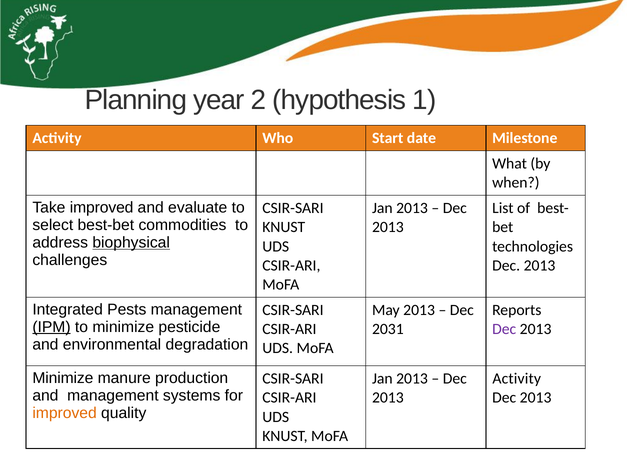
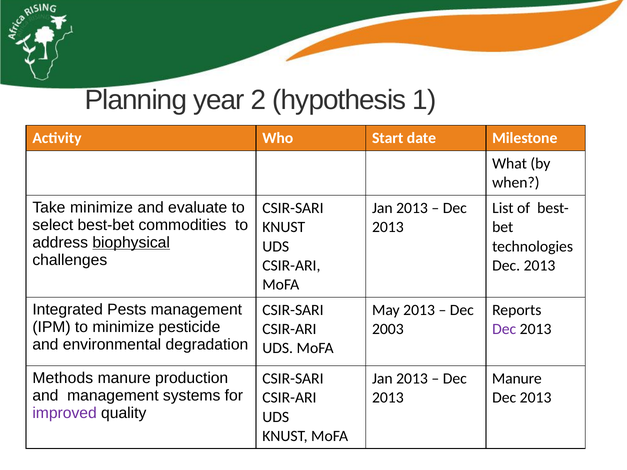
Take improved: improved -> minimize (101, 208)
IPM underline: present -> none (52, 327)
2031: 2031 -> 2003 (388, 329)
Minimize: Minimize -> Methods (63, 378)
Activity: Activity -> Manure (517, 379)
improved colour: orange -> purple (65, 413)
